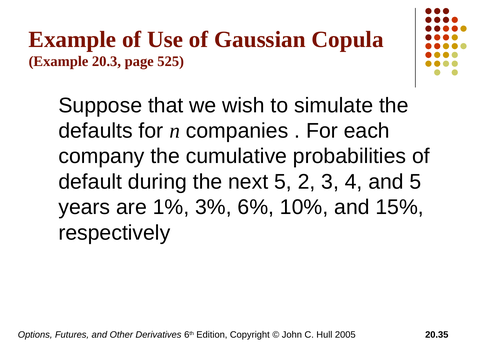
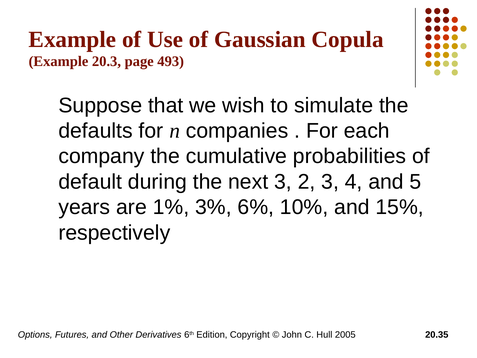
525: 525 -> 493 (171, 61)
next 5: 5 -> 3 (283, 182)
